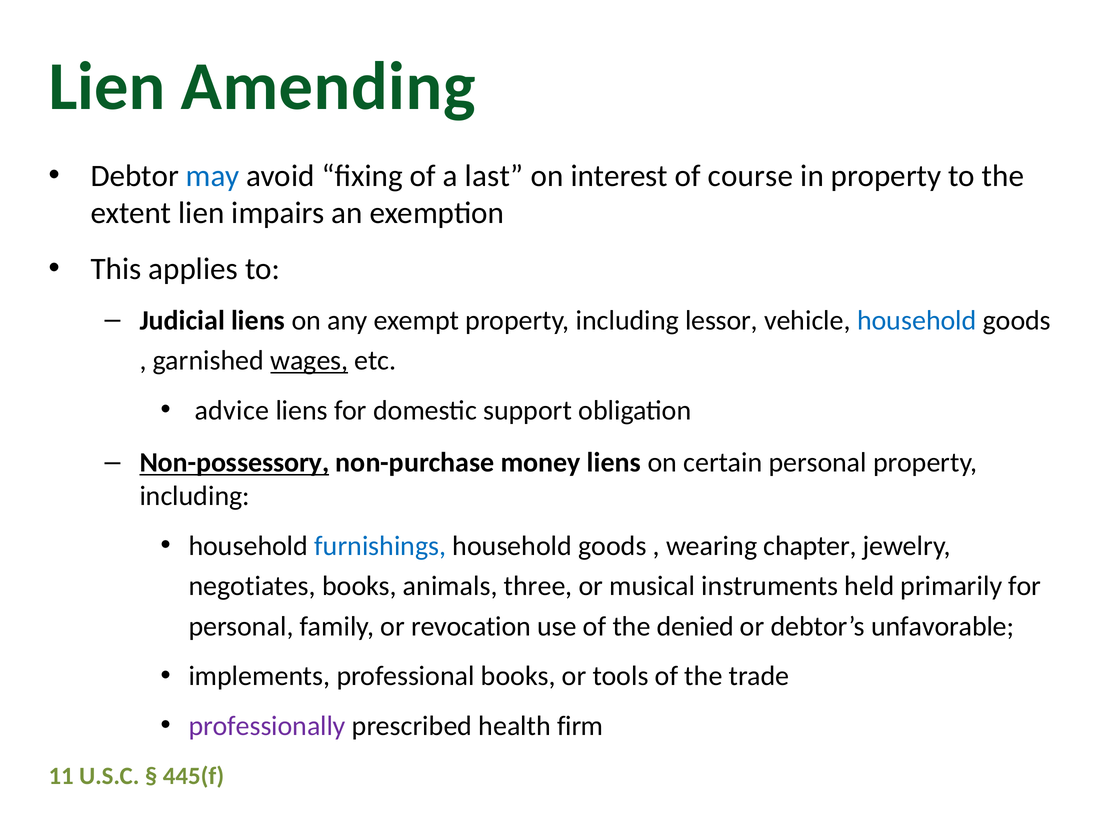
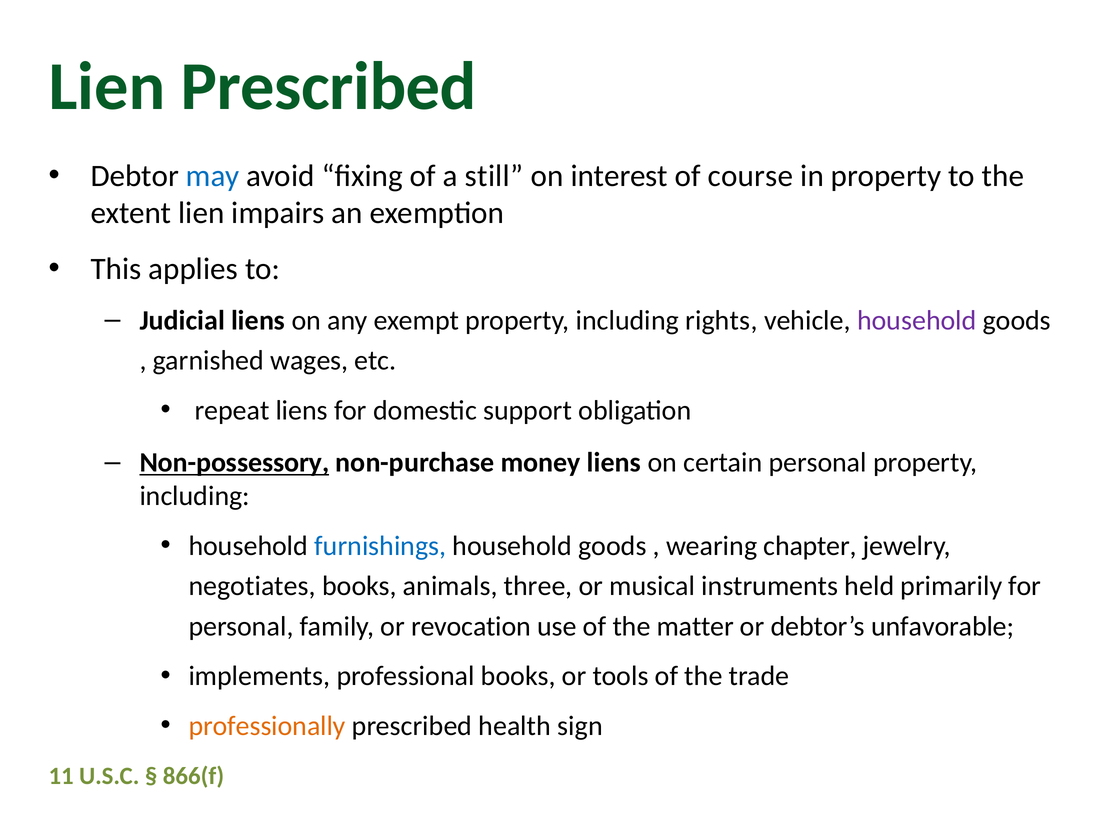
Lien Amending: Amending -> Prescribed (329, 87)
last: last -> still (494, 176)
lessor: lessor -> rights (721, 320)
household colour: blue -> purple (917, 320)
wages underline: present -> none (309, 361)
advice: advice -> repeat (232, 410)
denied: denied -> matter (695, 627)
professionally colour: purple -> orange (267, 726)
firm: firm -> sign (580, 726)
445(f: 445(f -> 866(f (193, 776)
